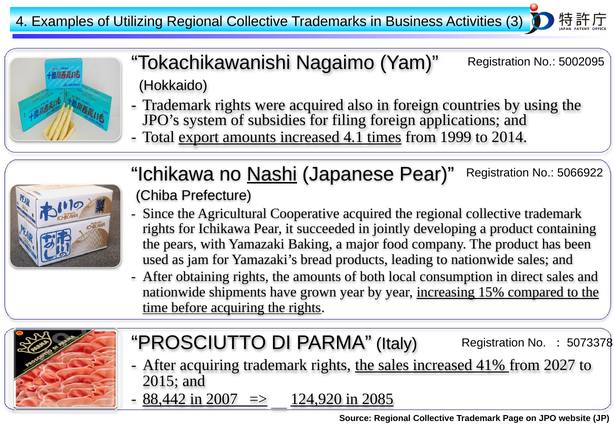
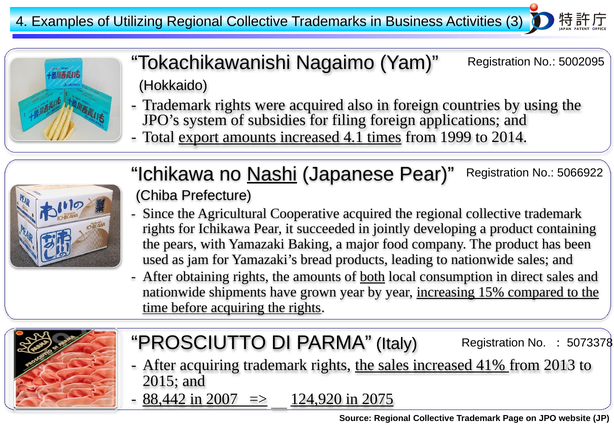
both underline: none -> present (372, 277)
2027: 2027 -> 2013 (560, 365)
2085: 2085 -> 2075 (378, 399)
